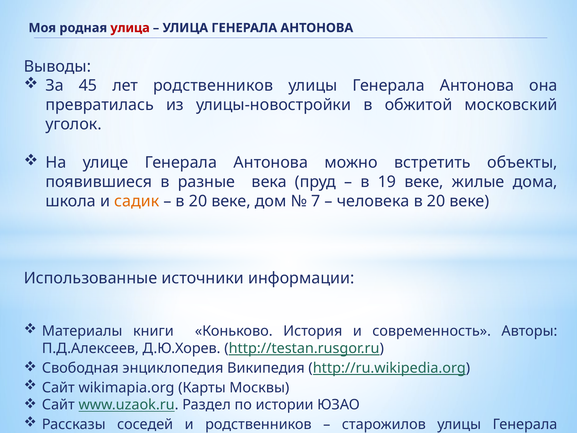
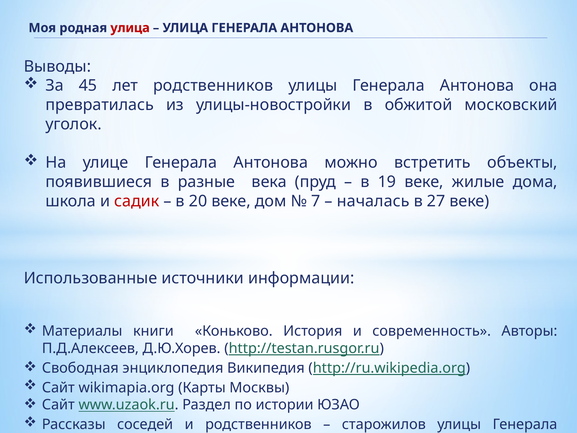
садик colour: orange -> red (137, 201)
человека: человека -> началась (373, 201)
20: 20 -> 27 (436, 201)
